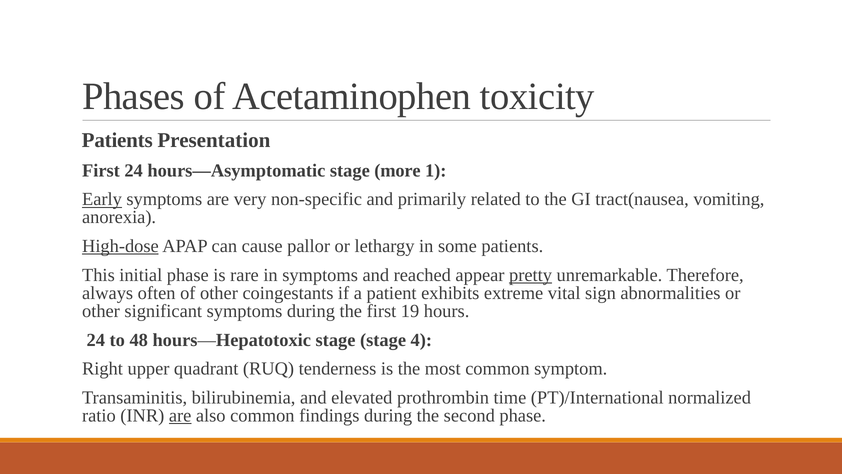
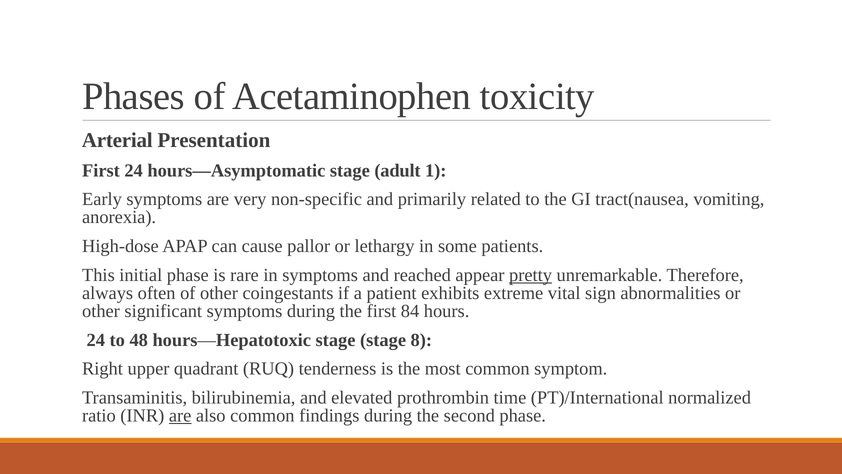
Patients: Patients -> Arterial (117, 140)
more: more -> adult (397, 170)
Early underline: present -> none (102, 199)
High-dose underline: present -> none (120, 246)
19: 19 -> 84 (410, 311)
4: 4 -> 8 (421, 340)
